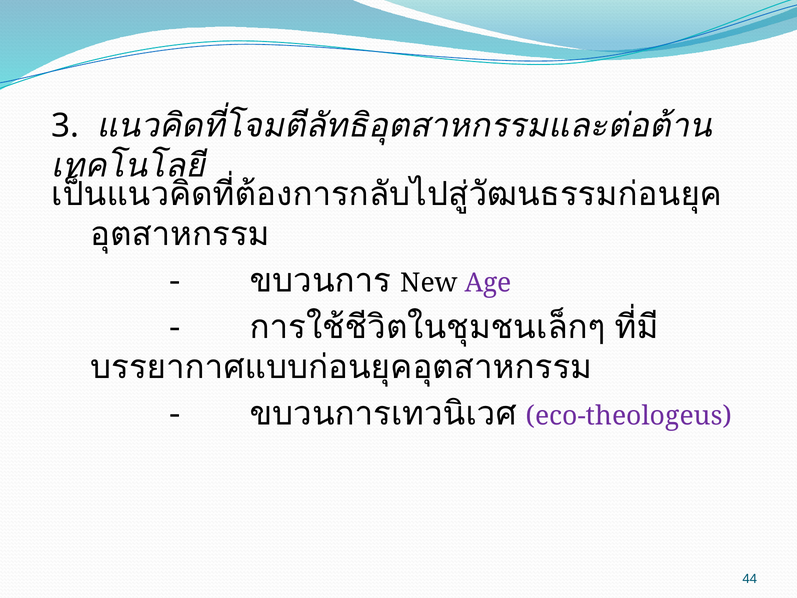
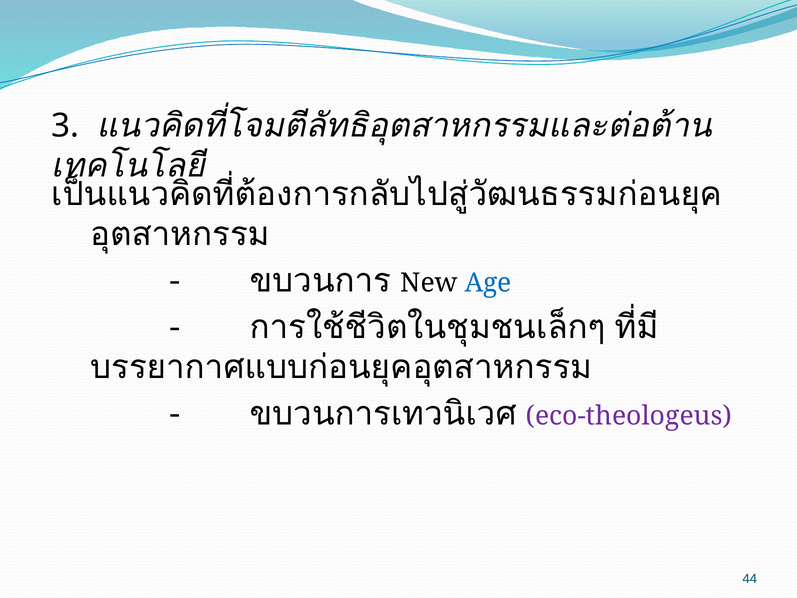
Age colour: purple -> blue (488, 283)
